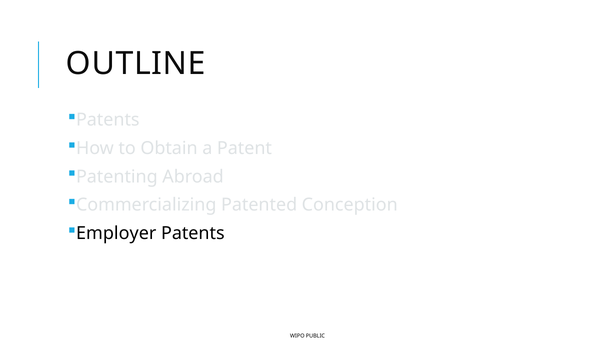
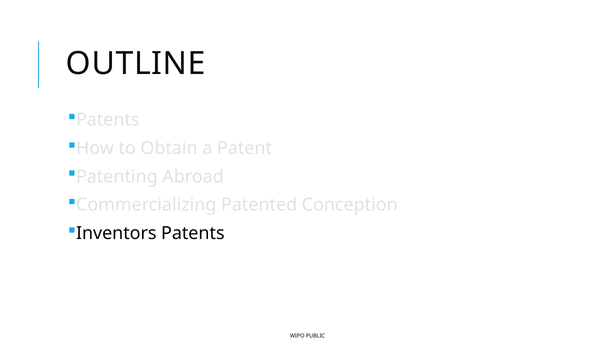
Employer: Employer -> Inventors (116, 233)
